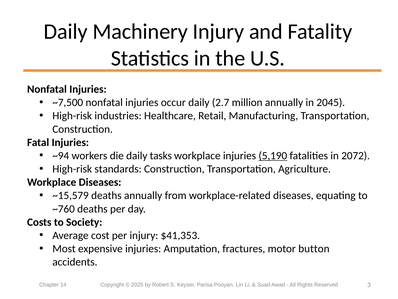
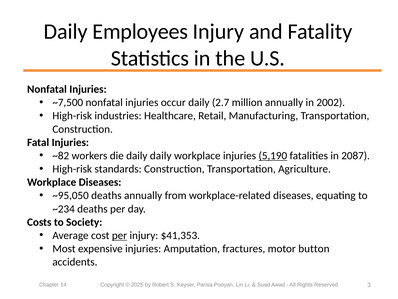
Machinery: Machinery -> Employees (140, 32)
2045: 2045 -> 2002 (331, 102)
~94: ~94 -> ~82 (61, 155)
daily tasks: tasks -> daily (161, 155)
2072: 2072 -> 2087 (356, 155)
~15,579: ~15,579 -> ~95,050 (71, 195)
~760: ~760 -> ~234 (64, 209)
per underline: none -> present (119, 235)
